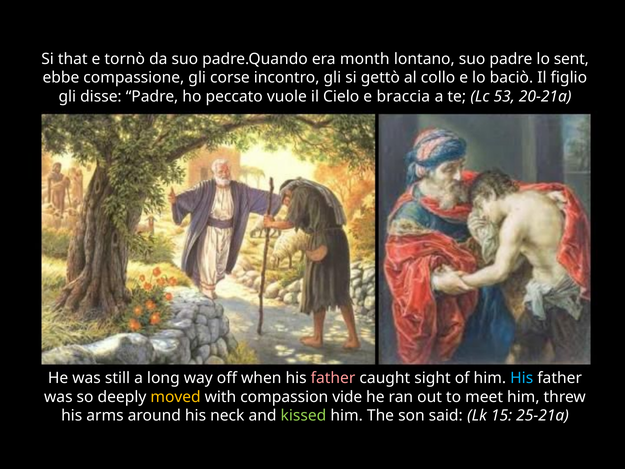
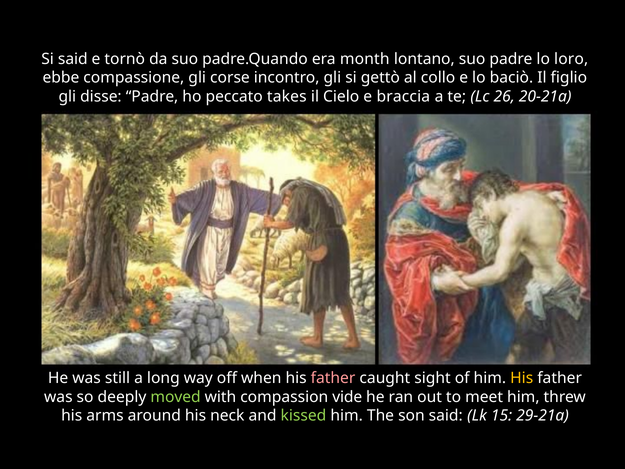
Si that: that -> said (73, 59)
sent: sent -> loro (571, 59)
vuole: vuole -> takes (287, 96)
53: 53 -> 26 (504, 96)
His colour: light blue -> yellow (522, 378)
moved colour: yellow -> light green (176, 397)
25-21a: 25-21a -> 29-21a (543, 416)
